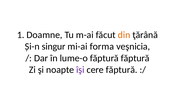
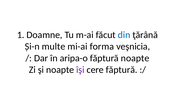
din colour: orange -> blue (124, 35)
singur: singur -> multe (54, 47)
lume-o: lume-o -> aripa-o (74, 58)
făptură făptură: făptură -> noapte (135, 58)
